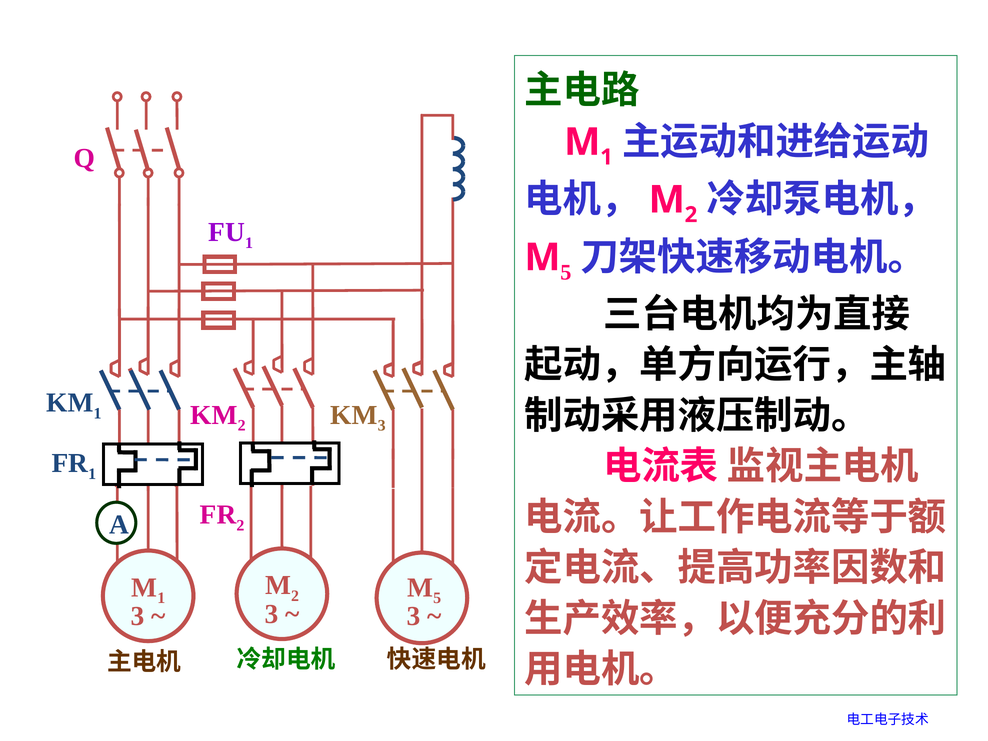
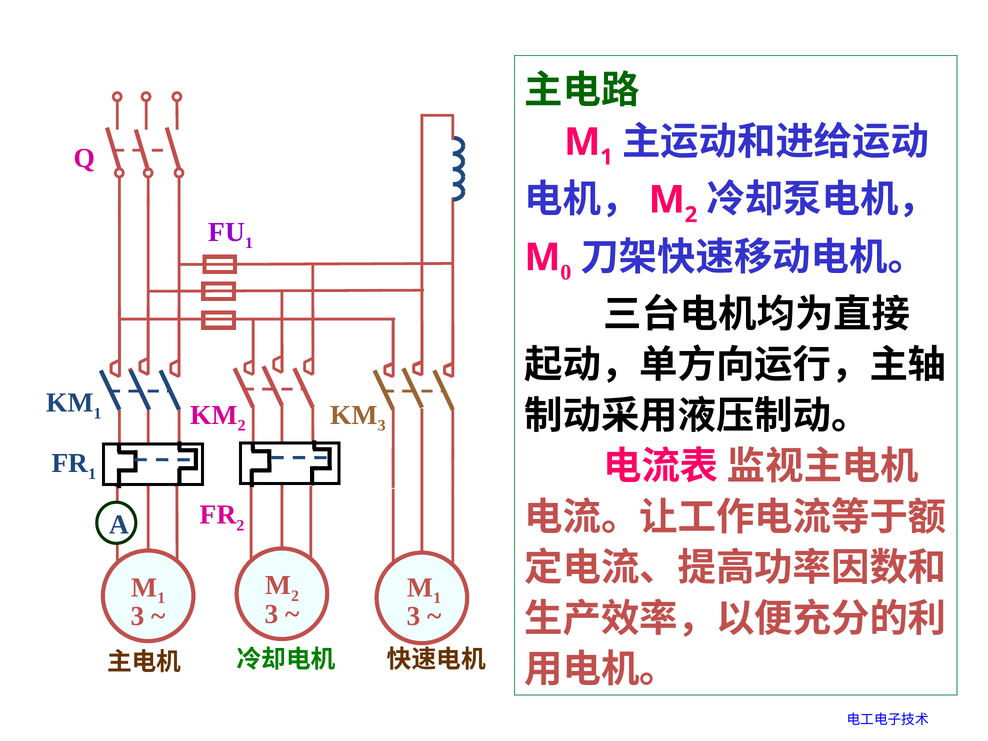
5: 5 -> 0 (566, 272)
5: 5 -> 1 (437, 598)
